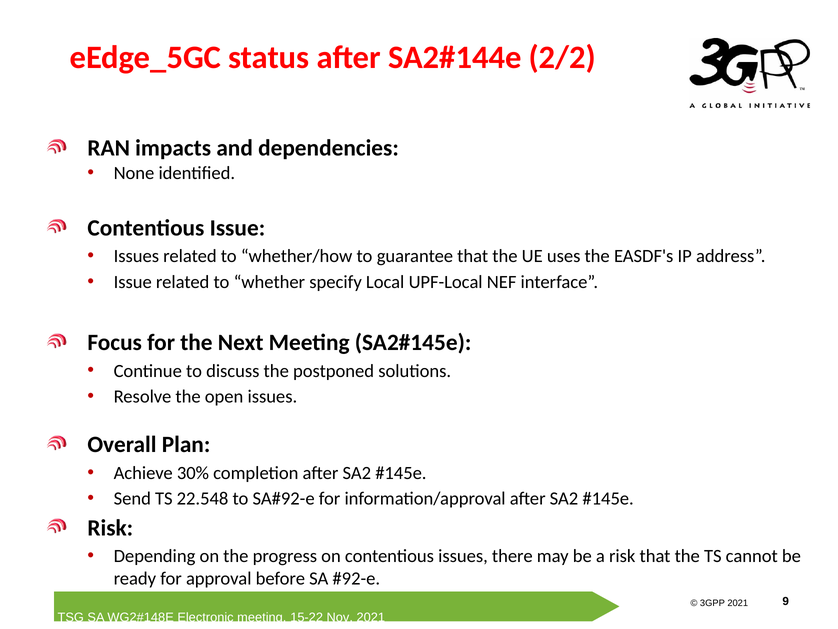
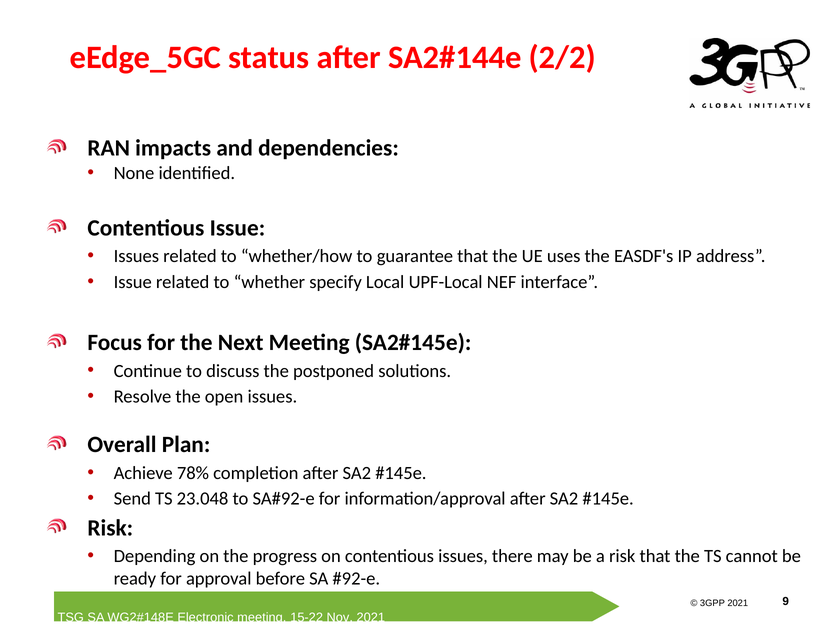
30%: 30% -> 78% (193, 473)
22.548: 22.548 -> 23.048 (203, 498)
